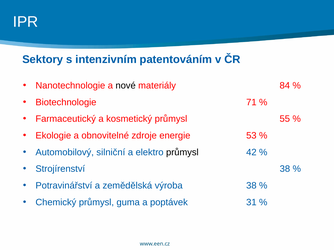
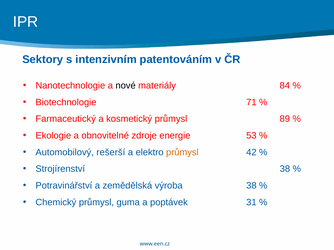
55: 55 -> 89 (285, 119)
silniční: silniční -> rešerší (111, 153)
průmysl colour: black -> orange (182, 153)
